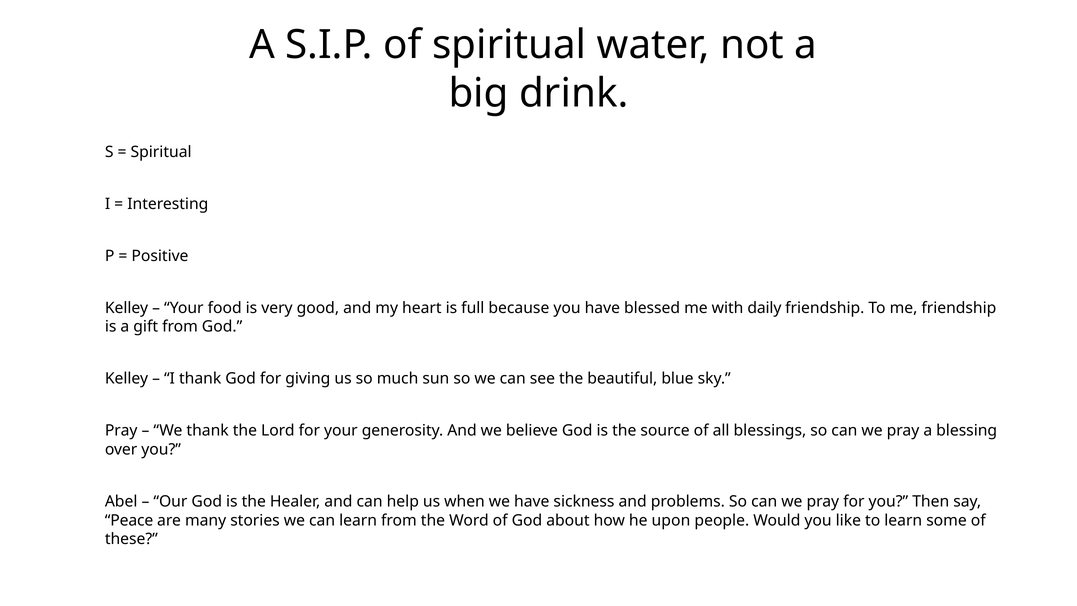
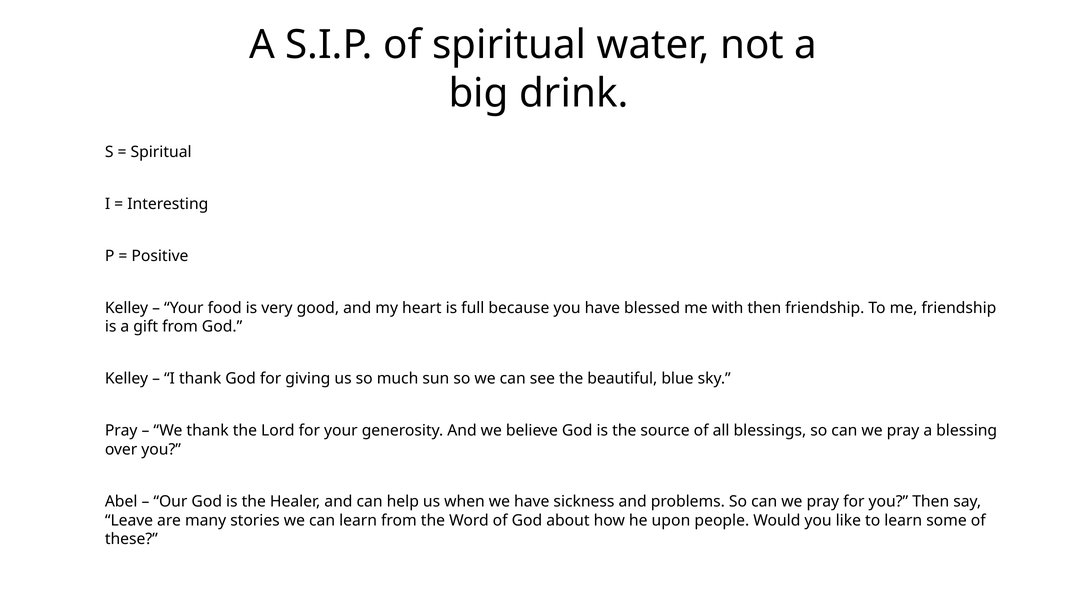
with daily: daily -> then (764, 308)
Peace: Peace -> Leave (129, 520)
